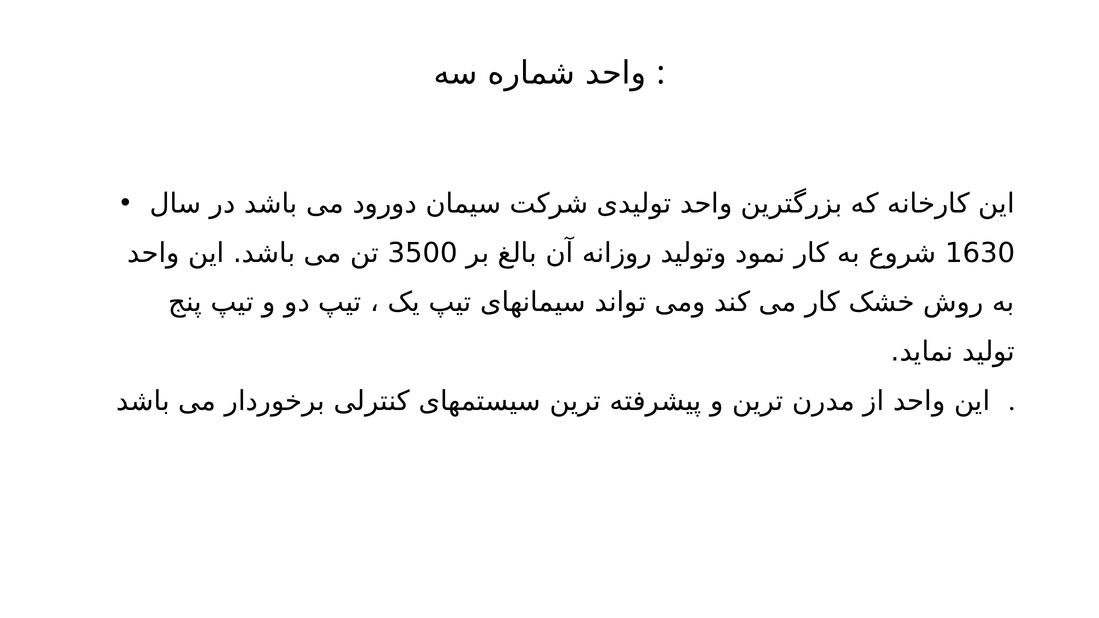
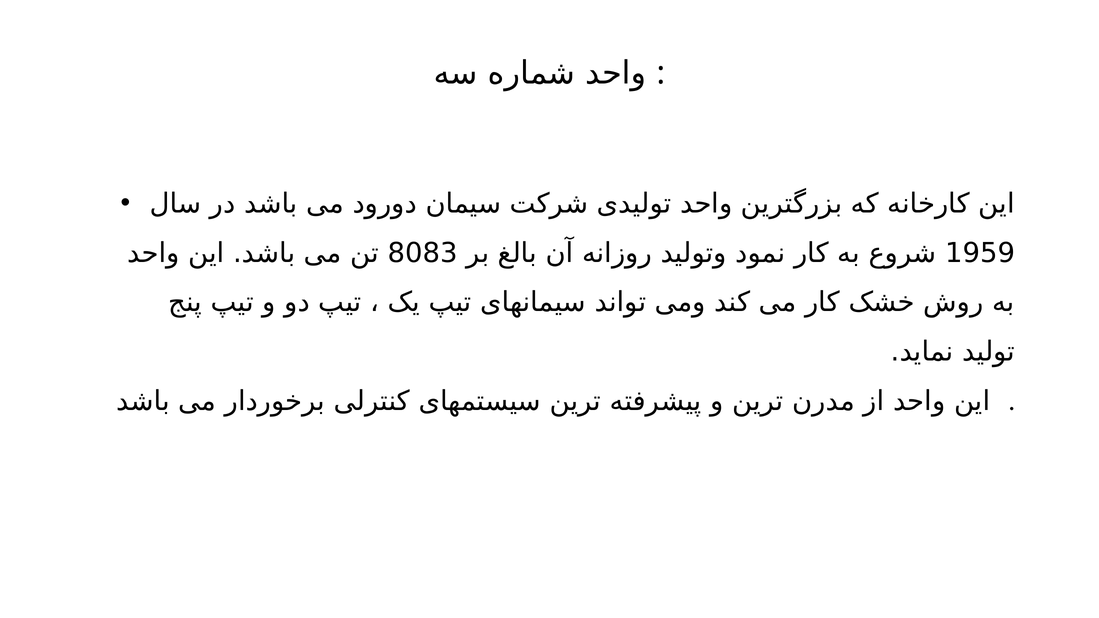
3500: 3500 -> 8083 (423, 253)
1630: 1630 -> 1959 (980, 253)
